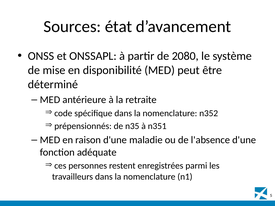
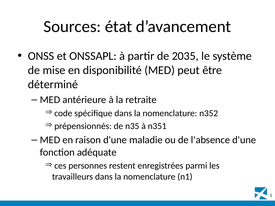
2080: 2080 -> 2035 (185, 56)
